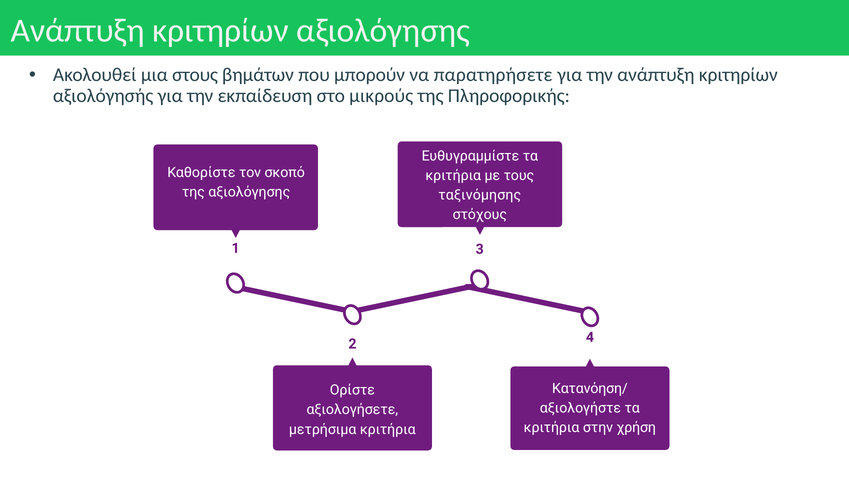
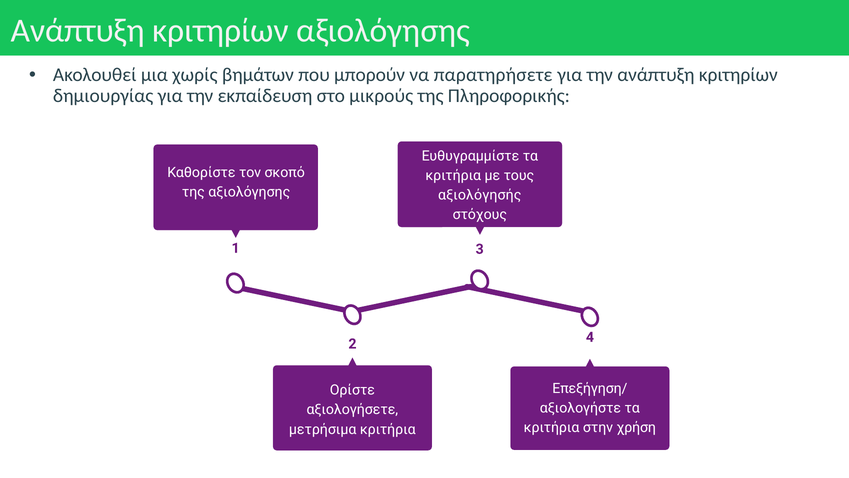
στους: στους -> χωρίς (195, 75)
αξιολόγησής: αξιολόγησής -> δημιουργίας (103, 96)
ταξινόμησης: ταξινόμησης -> αξιολόγησής (480, 195)
Κατανόηση/: Κατανόηση/ -> Επεξήγηση/ (590, 388)
